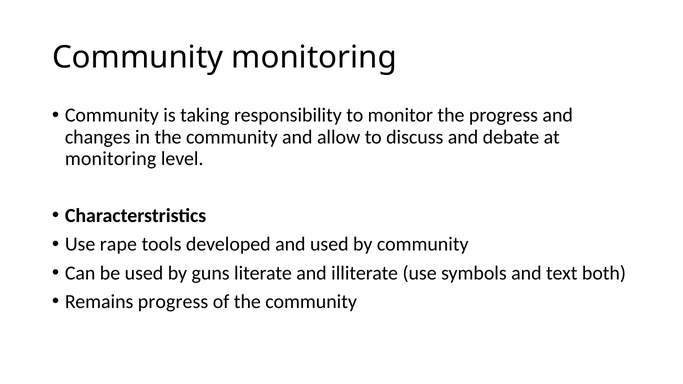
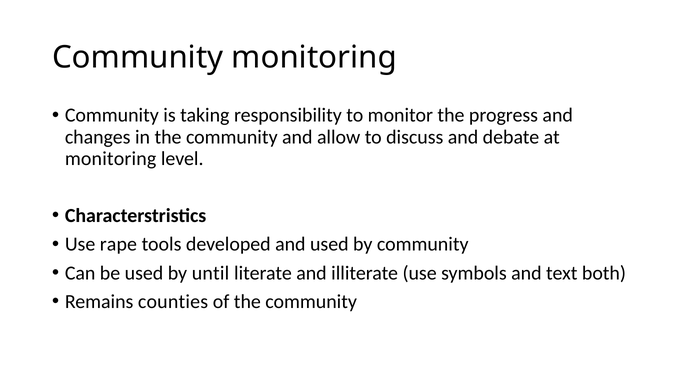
guns: guns -> until (211, 273)
Remains progress: progress -> counties (173, 302)
